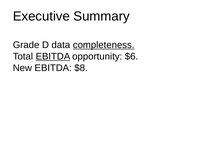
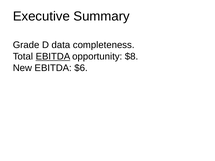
completeness underline: present -> none (104, 45)
$6: $6 -> $8 (132, 57)
$8: $8 -> $6 (81, 68)
